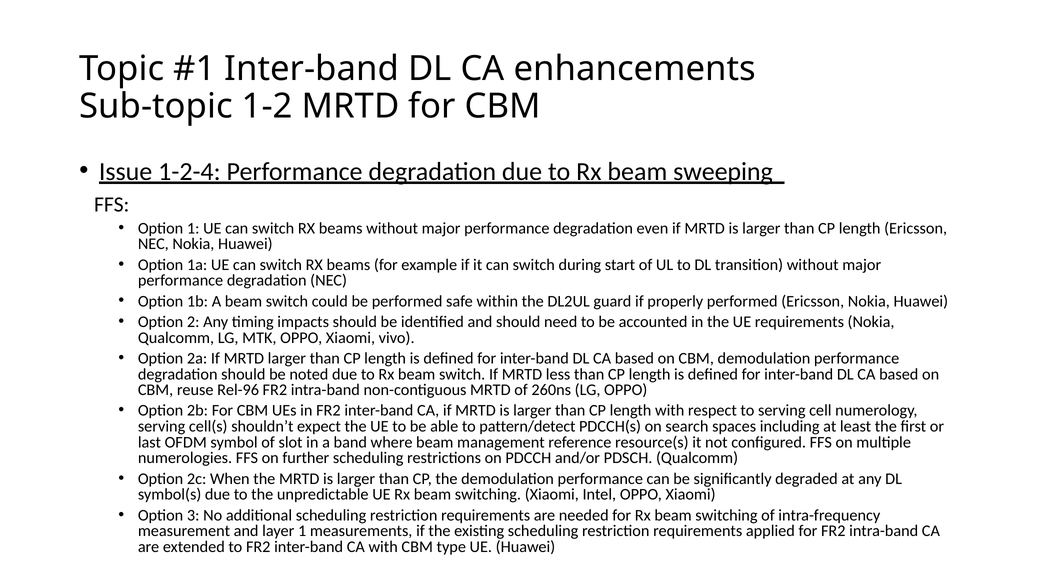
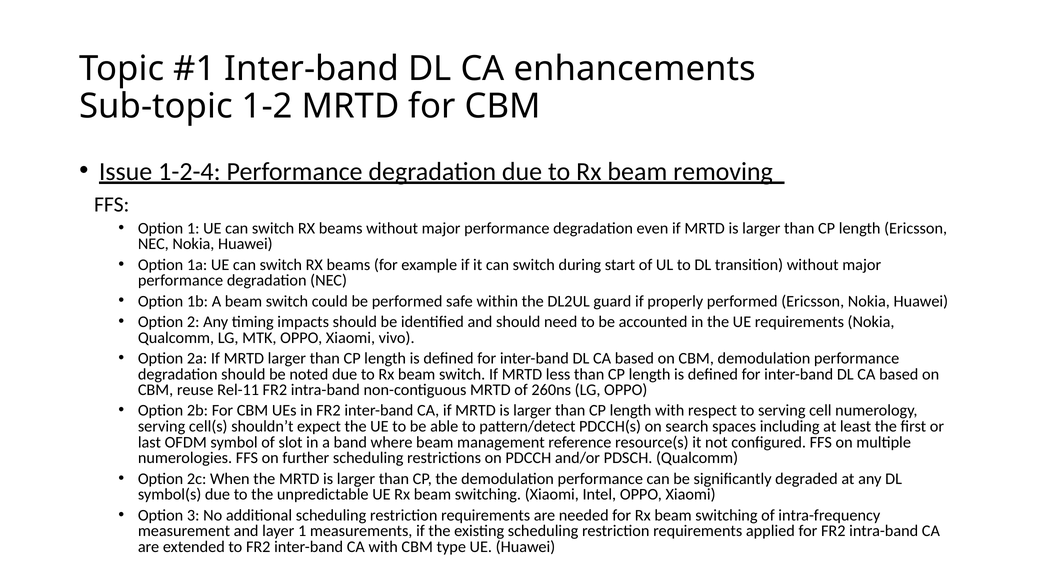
sweeping: sweeping -> removing (723, 171)
Rel-96: Rel-96 -> Rel-11 (238, 390)
